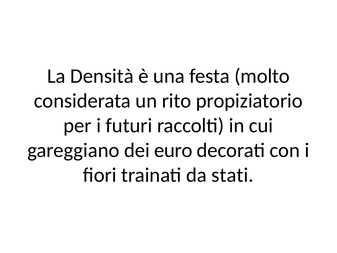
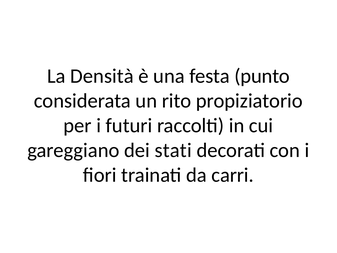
molto: molto -> punto (262, 76)
euro: euro -> stati (173, 150)
stati: stati -> carri (233, 175)
